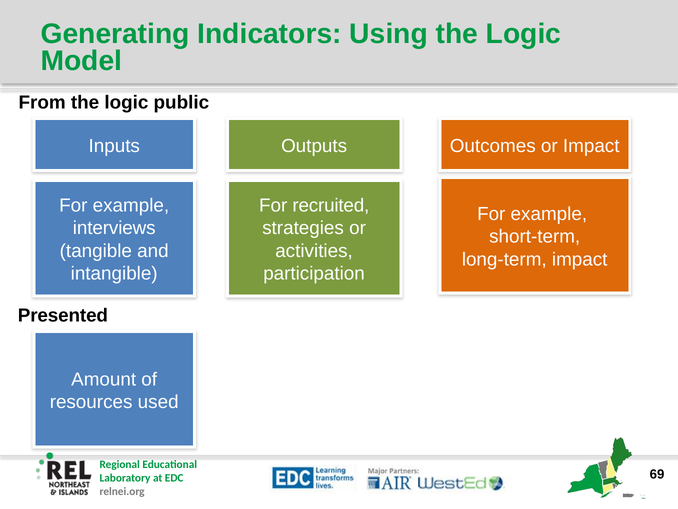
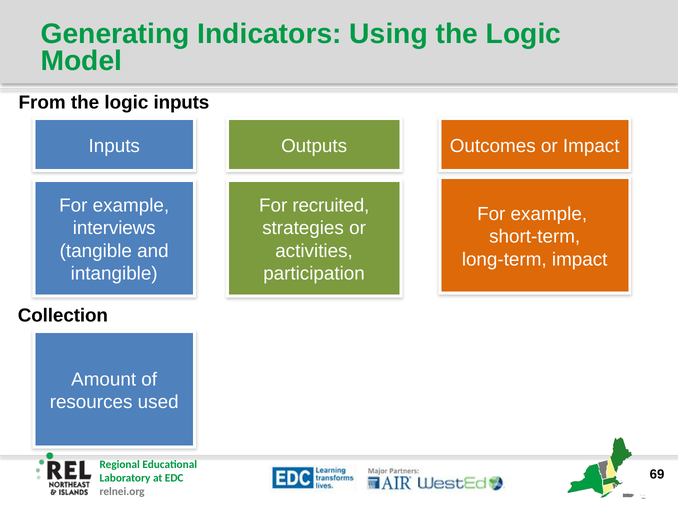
logic public: public -> inputs (181, 102)
Presented: Presented -> Collection (63, 315)
